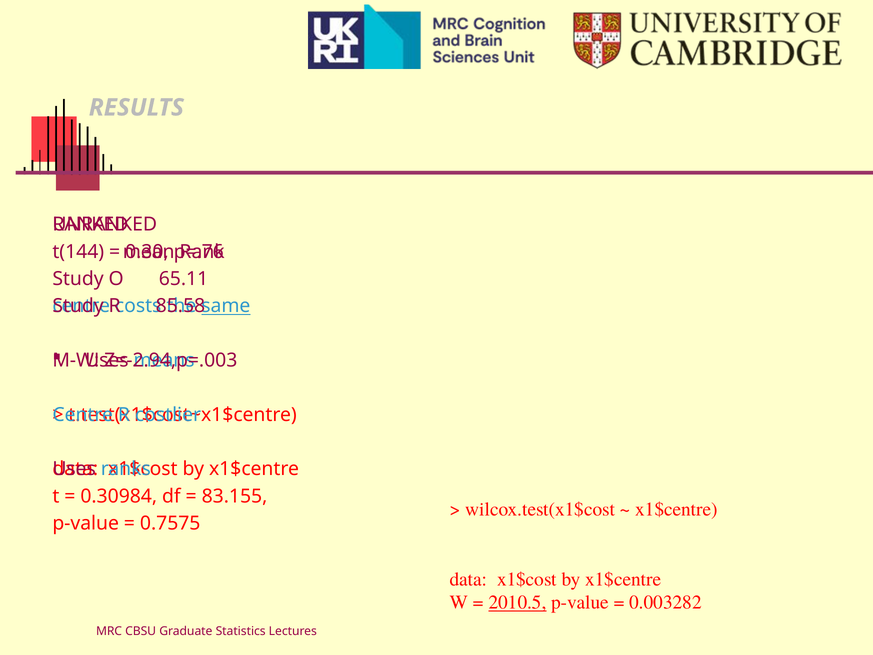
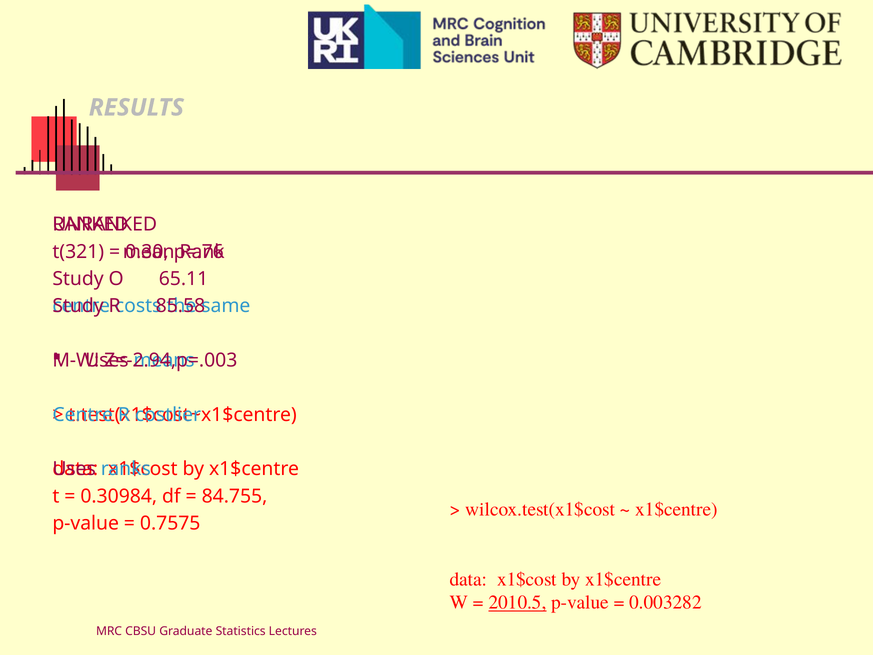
t(144: t(144 -> t(321 (78, 252)
same underline: present -> none (226, 306)
83.155: 83.155 -> 84.755 (235, 496)
